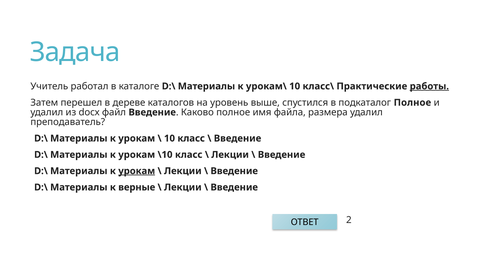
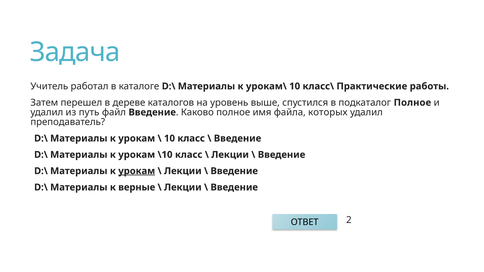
работы underline: present -> none (429, 86)
docx: docx -> путь (89, 112)
размера: размера -> которых (328, 112)
